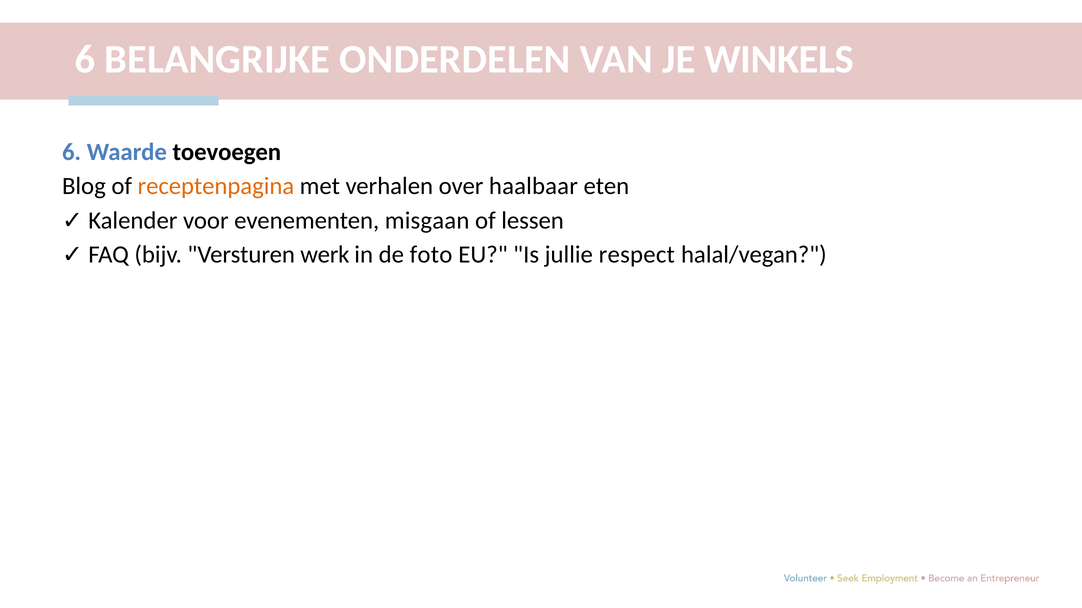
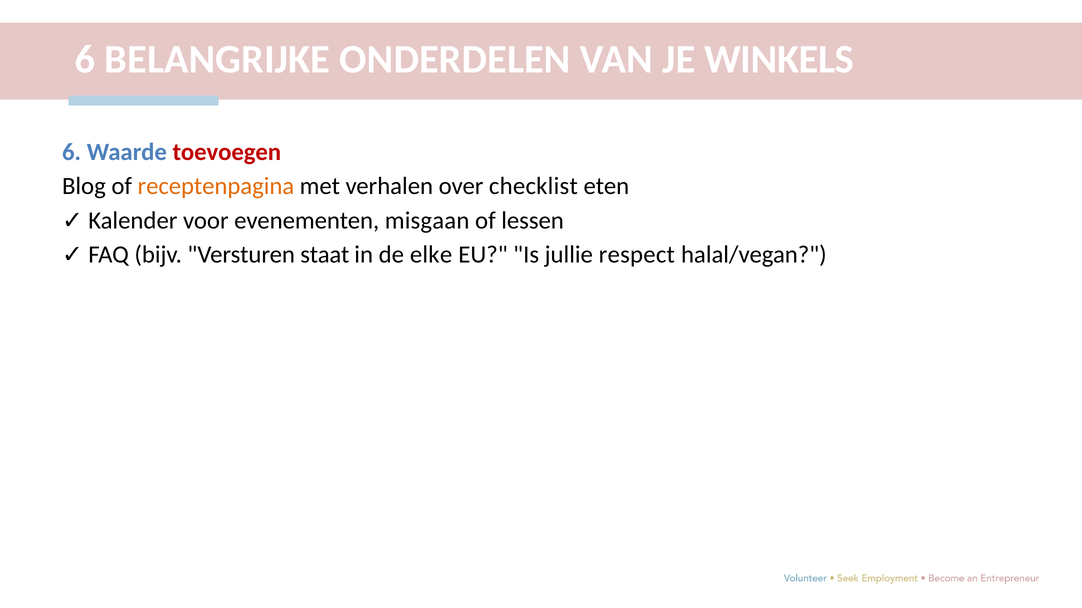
toevoegen colour: black -> red (227, 152)
haalbaar: haalbaar -> checklist (533, 186)
werk: werk -> staat (325, 255)
foto: foto -> elke (431, 255)
